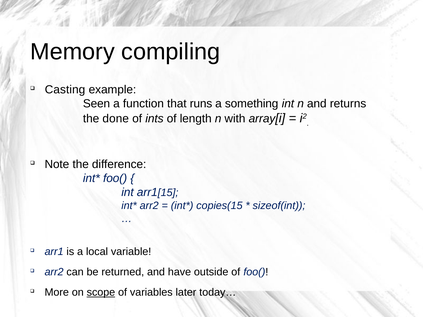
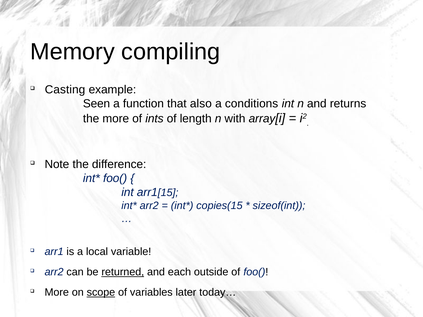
runs: runs -> also (201, 104)
something: something -> conditions (252, 104)
the done: done -> more (116, 119)
returned underline: none -> present (123, 272)
have: have -> each (179, 272)
